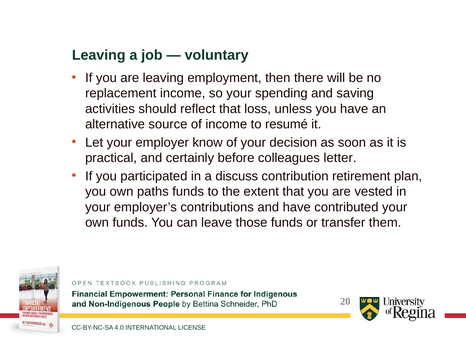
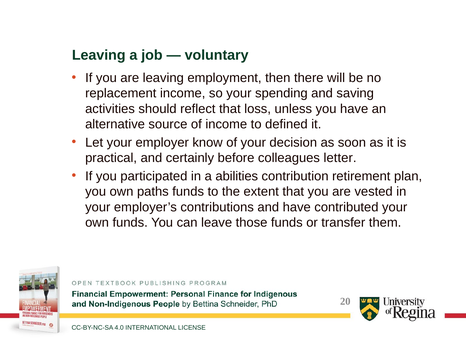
resumé: resumé -> defined (286, 125)
discuss: discuss -> abilities (237, 176)
